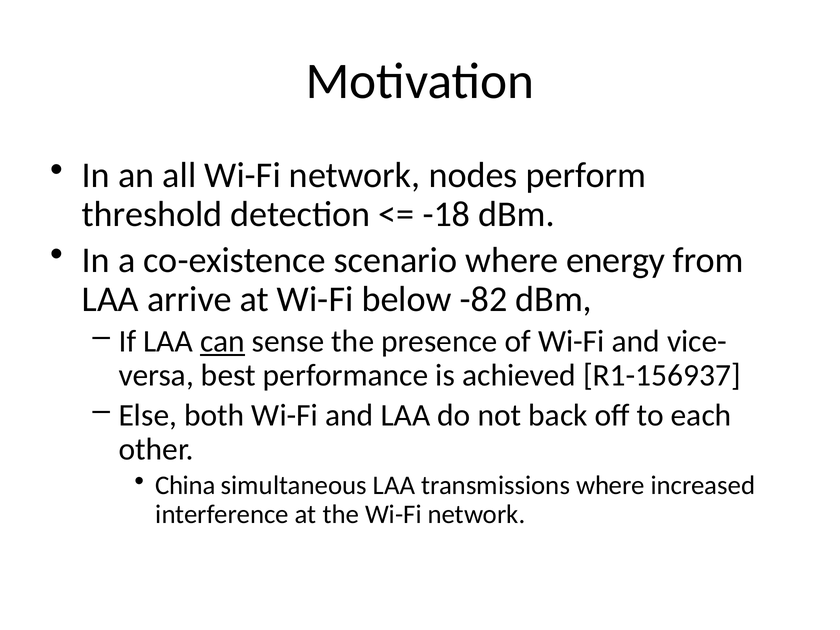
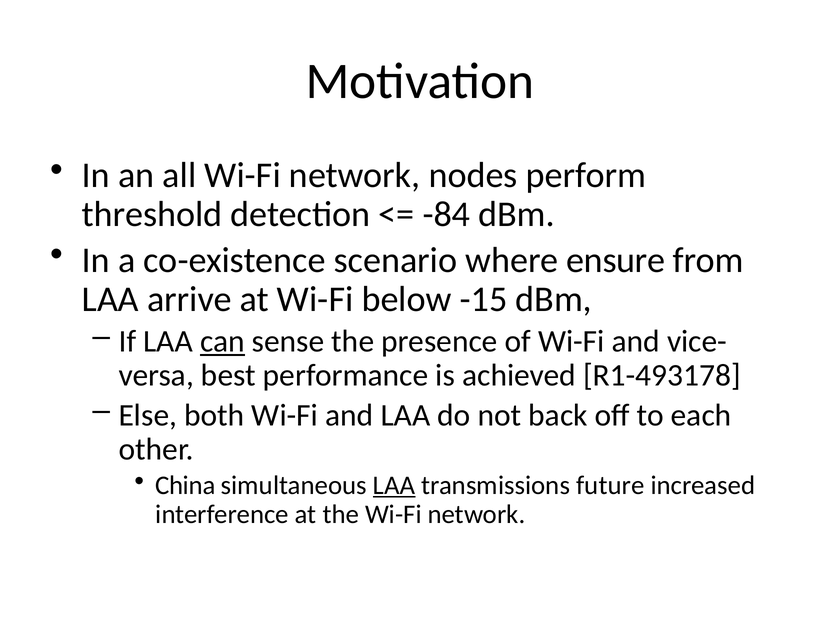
-18: -18 -> -84 (446, 215)
energy: energy -> ensure (616, 260)
-82: -82 -> -15 (483, 299)
R1-156937: R1-156937 -> R1-493178 (662, 375)
LAA underline: none -> present (394, 485)
transmissions where: where -> future (610, 485)
